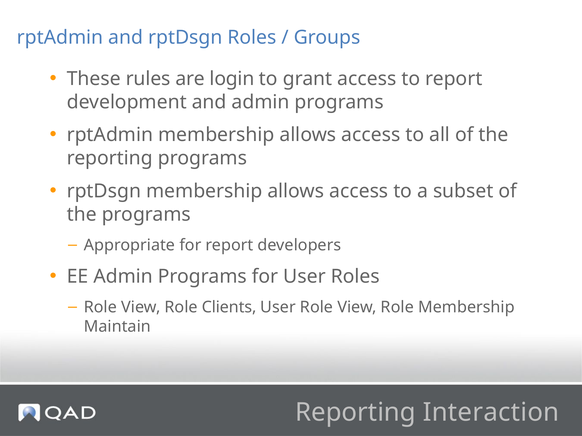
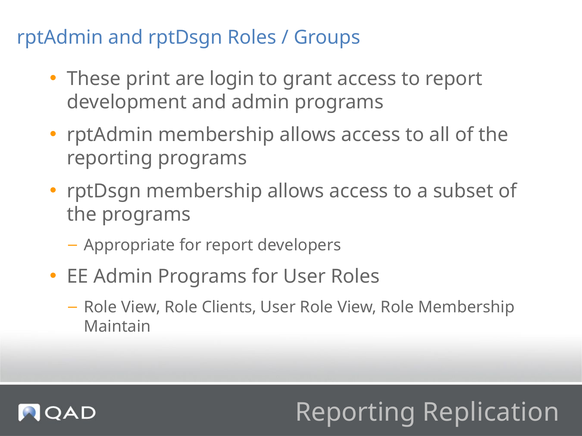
rules: rules -> print (148, 79)
Interaction: Interaction -> Replication (491, 413)
